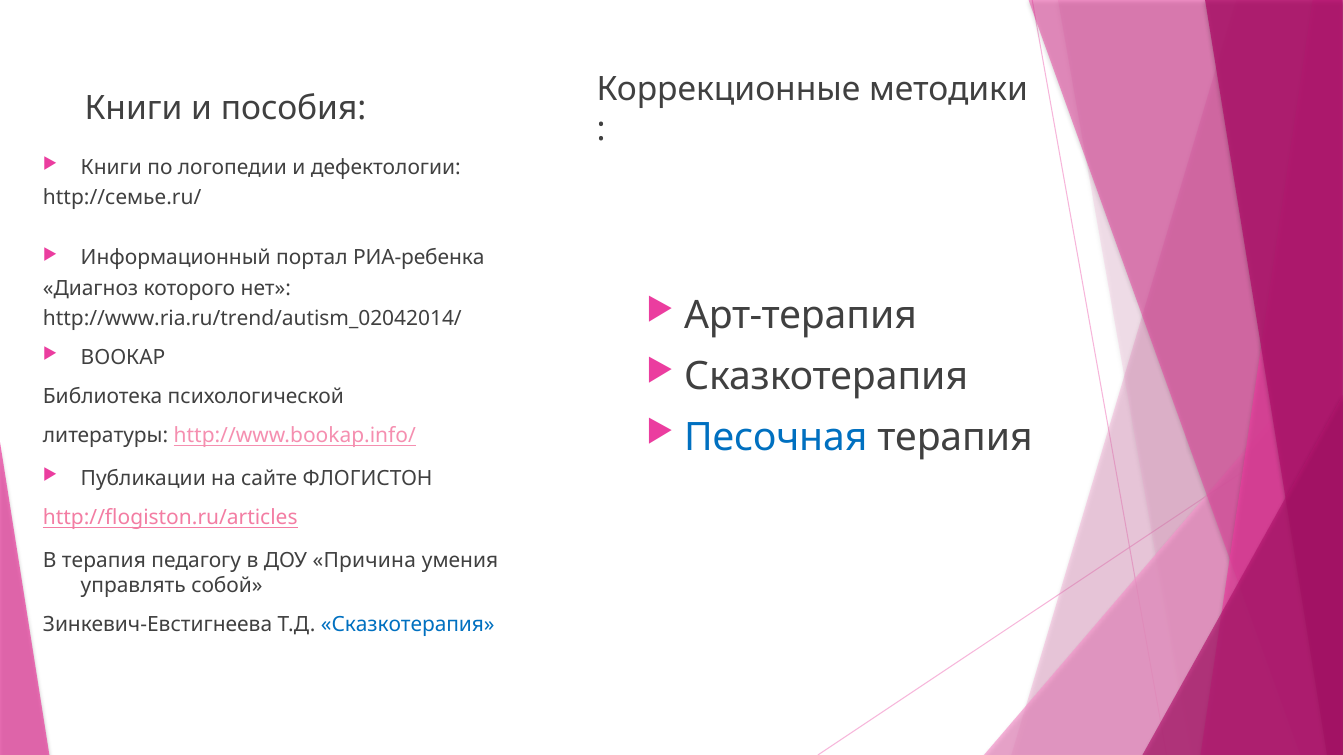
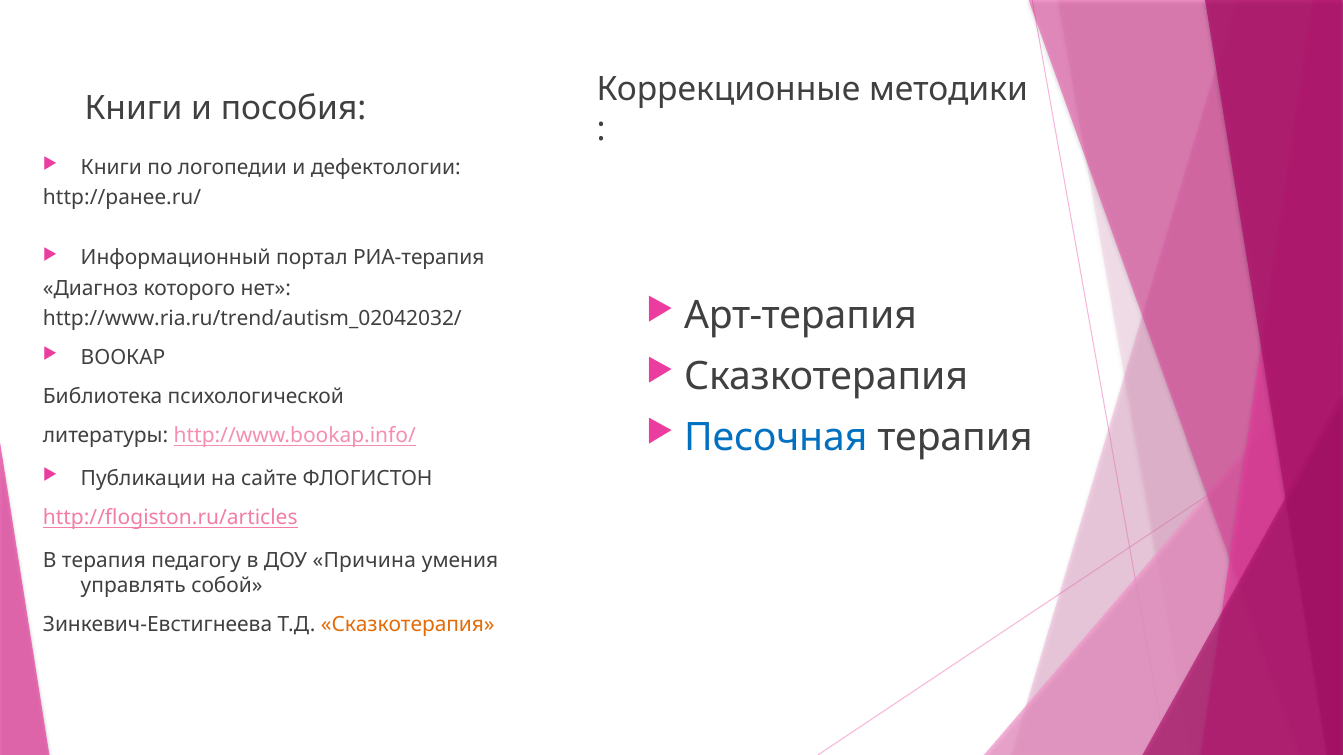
http://семье.ru/: http://семье.ru/ -> http://ранее.ru/ (122, 198)
РИА-ребенка: РИА-ребенка -> РИА-терапия (419, 258)
http://www.ria.ru/trend/autism_02042014/: http://www.ria.ru/trend/autism_02042014/ -> http://www.ria.ru/trend/autism_02042032/ (252, 319)
Сказкотерапия colour: blue -> orange (408, 625)
